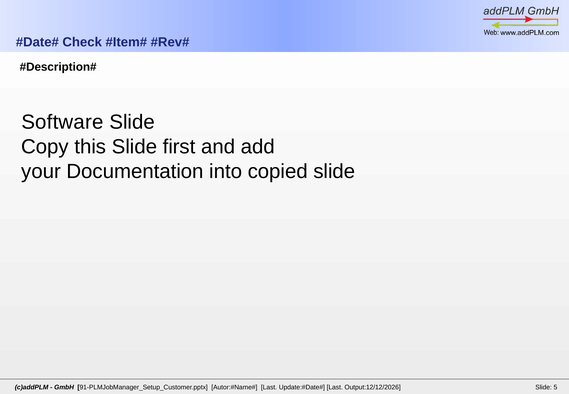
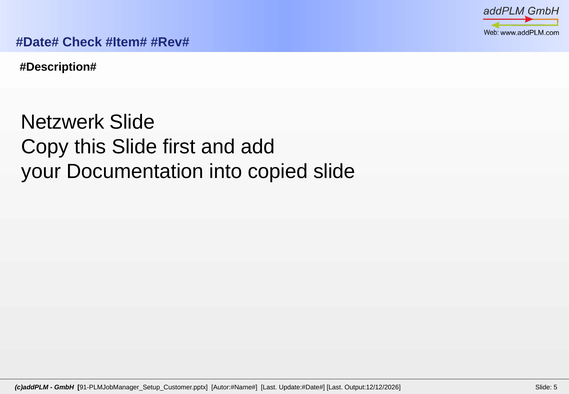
Software: Software -> Netzwerk (63, 122)
